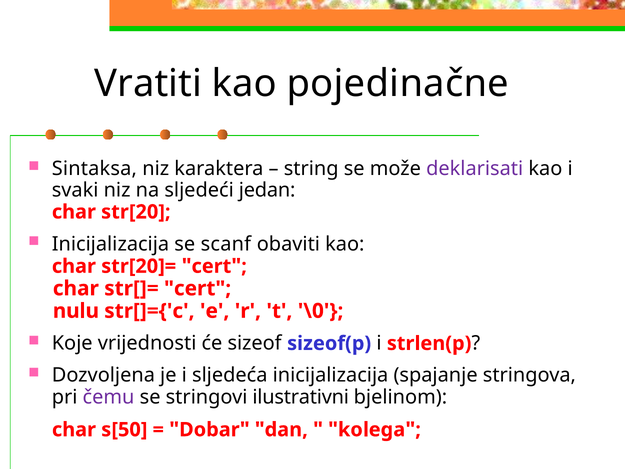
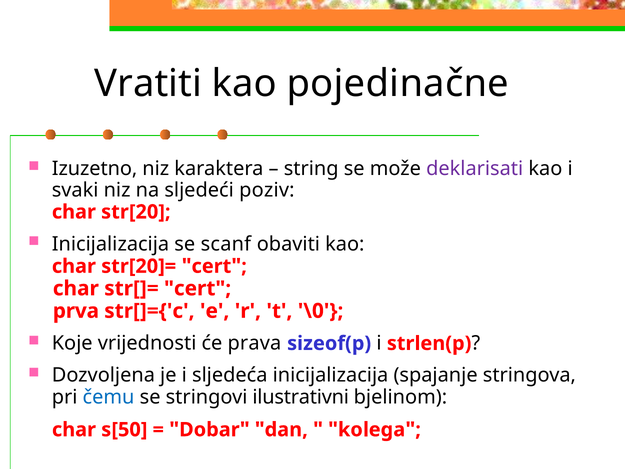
Sintaksa: Sintaksa -> Izuzetno (95, 169)
jedan: jedan -> poziv (267, 190)
nulu: nulu -> prva (76, 311)
sizeof: sizeof -> prava (254, 343)
čemu colour: purple -> blue (109, 397)
